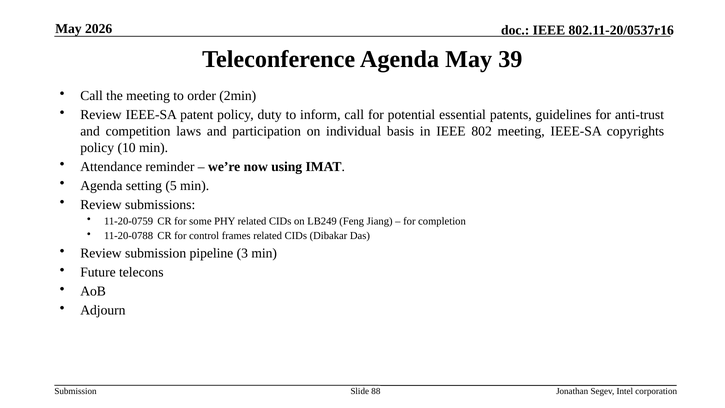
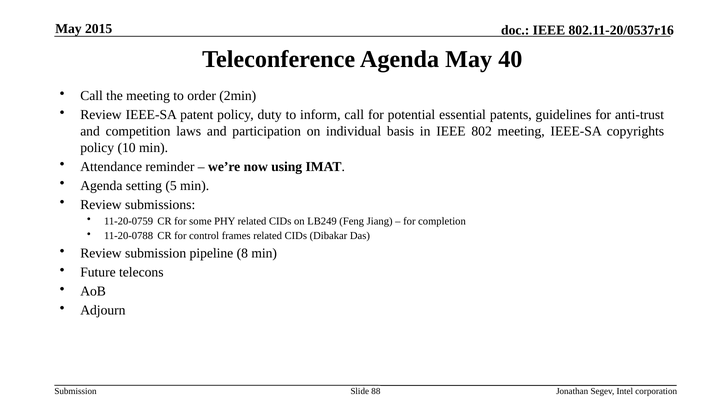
2026: 2026 -> 2015 (99, 29)
39: 39 -> 40 (510, 59)
3: 3 -> 8 (242, 253)
